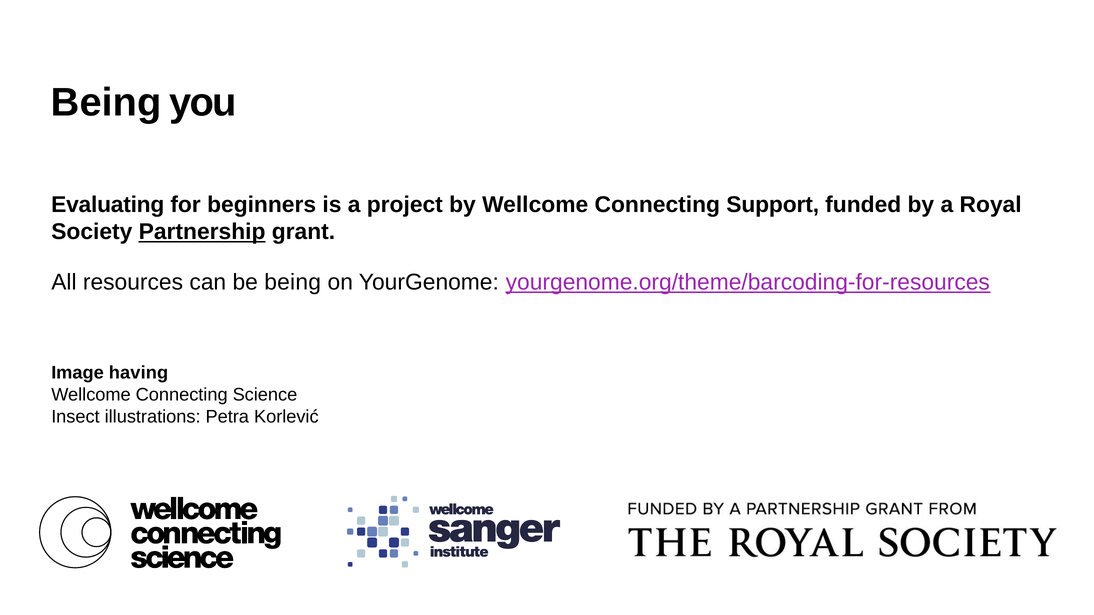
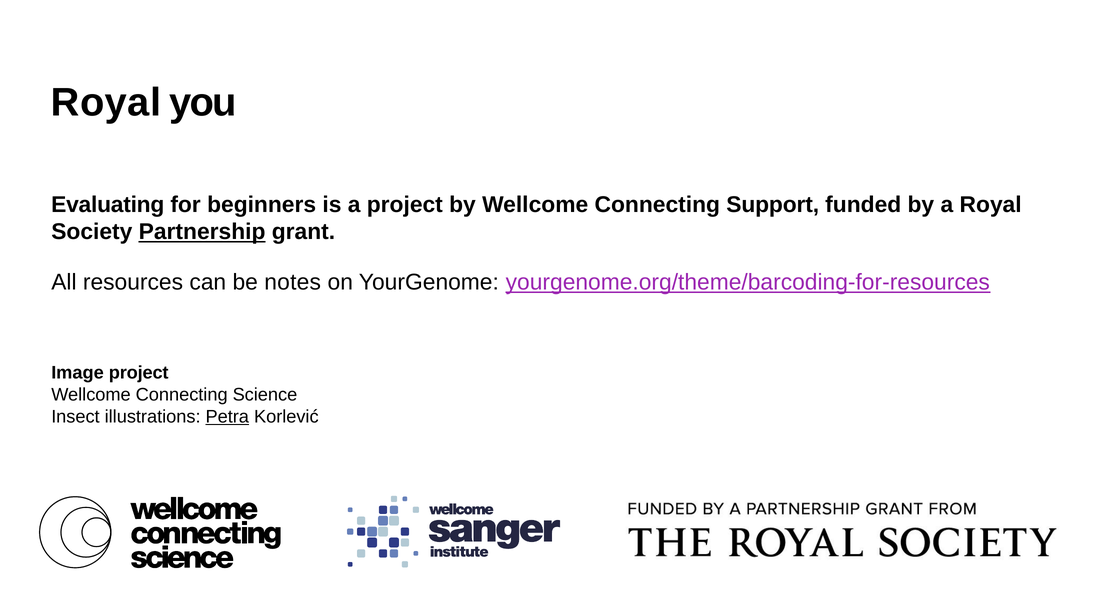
Being: Being -> Royal (106, 103)
be being: being -> notes (293, 282)
Image having: having -> project (139, 373)
Petra underline: none -> present (227, 417)
